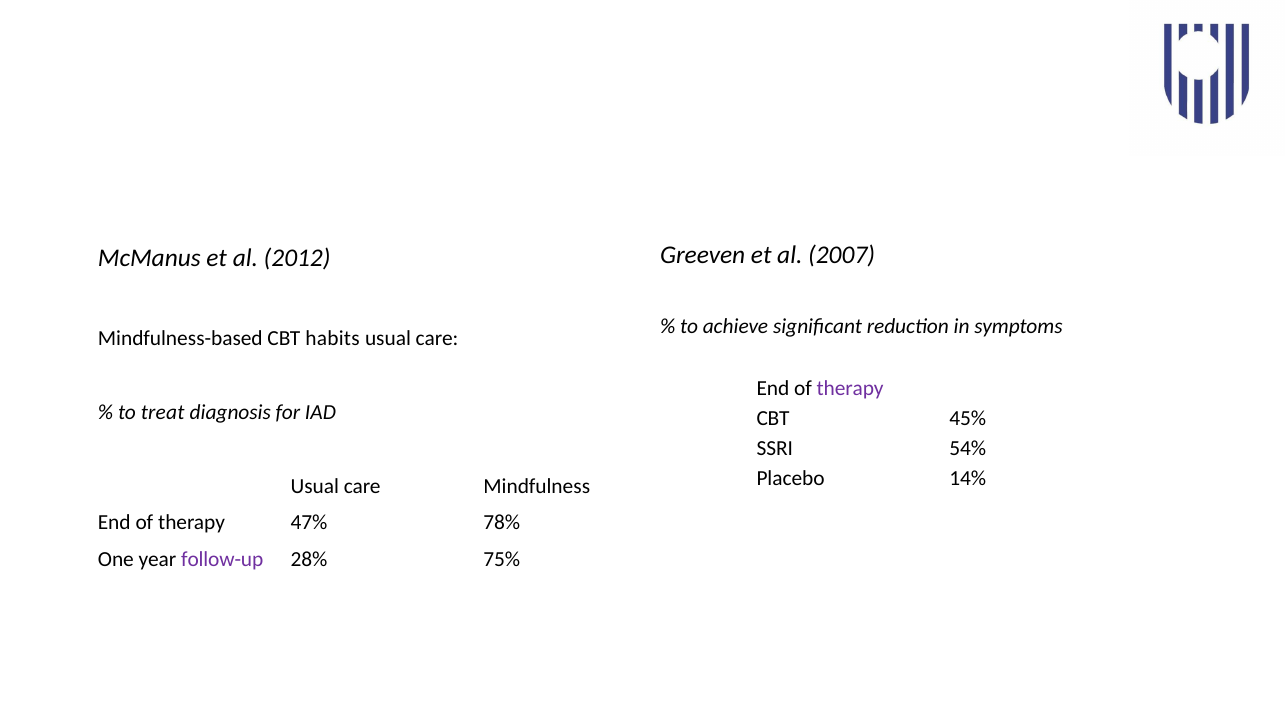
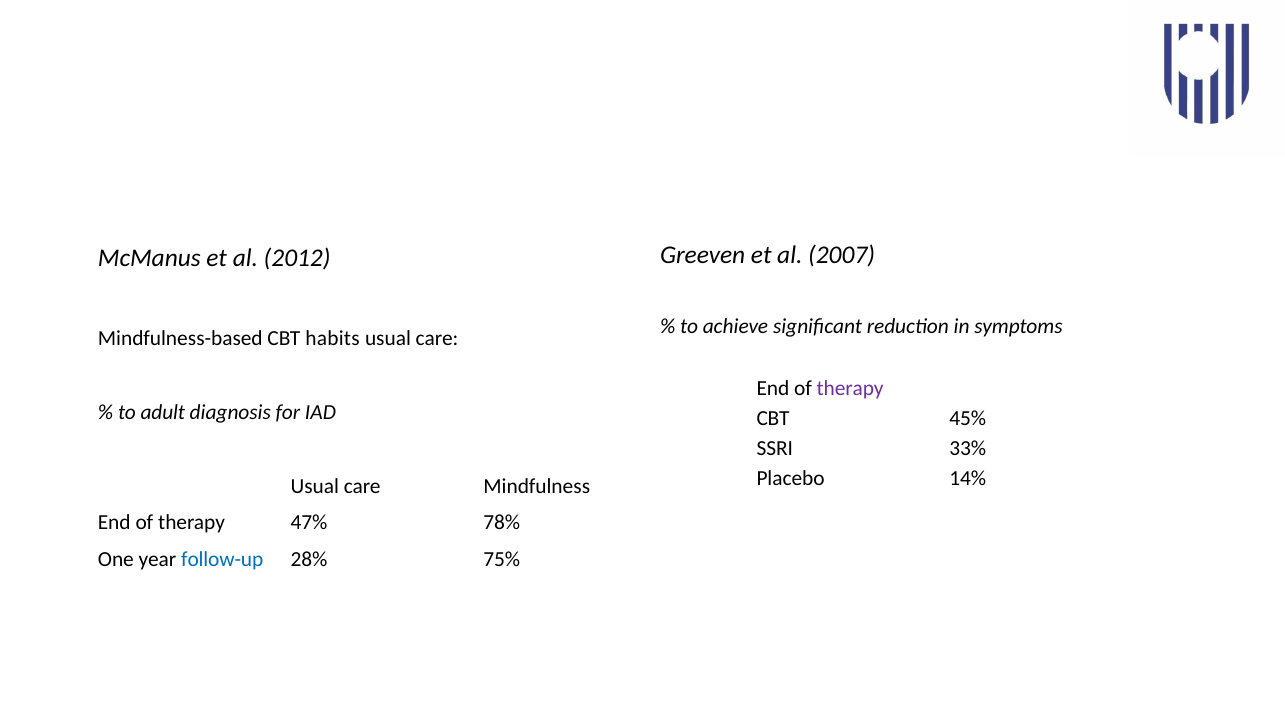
treat: treat -> adult (163, 412)
54%: 54% -> 33% (968, 449)
follow-up colour: purple -> blue (222, 560)
